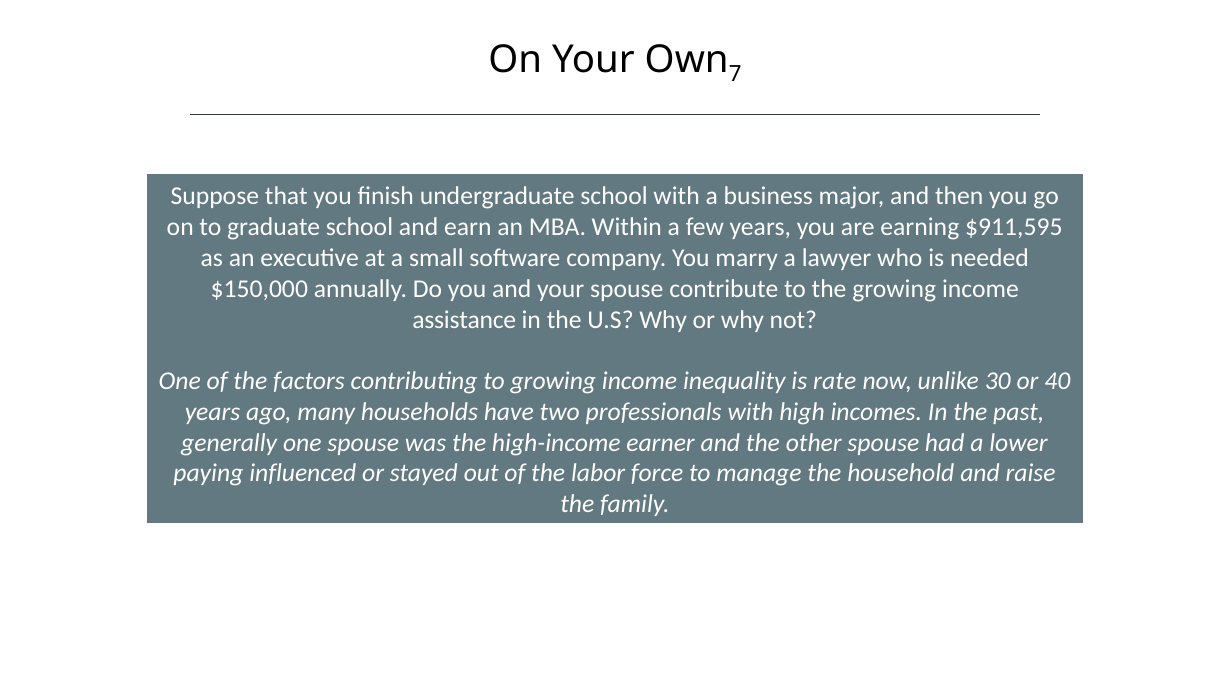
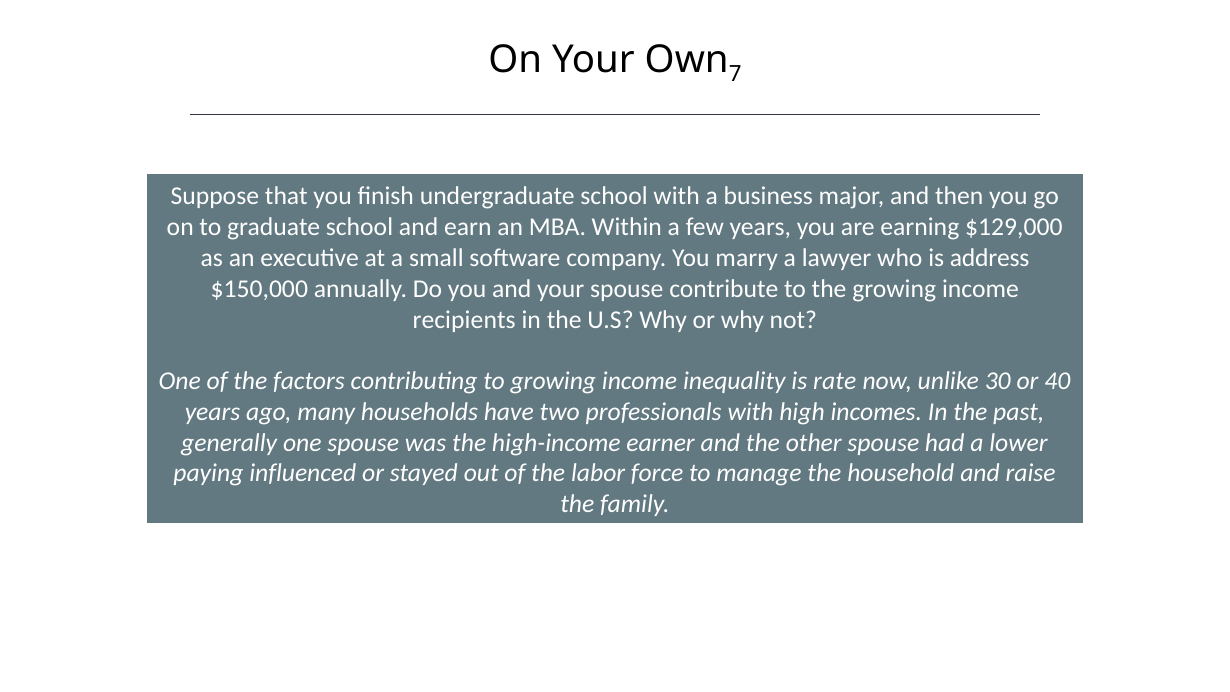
$911,595: $911,595 -> $129,000 (1014, 227)
needed: needed -> address (990, 258)
assistance: assistance -> recipients (464, 320)
